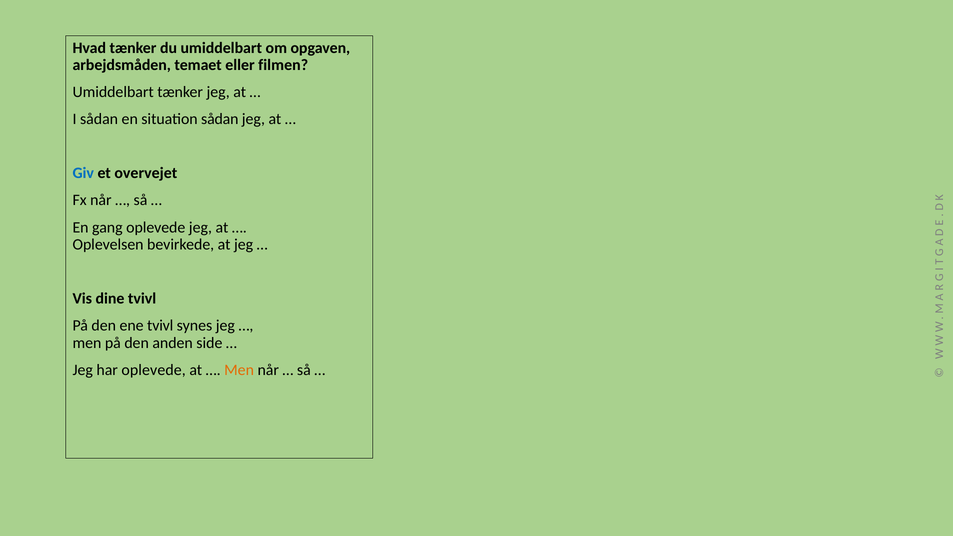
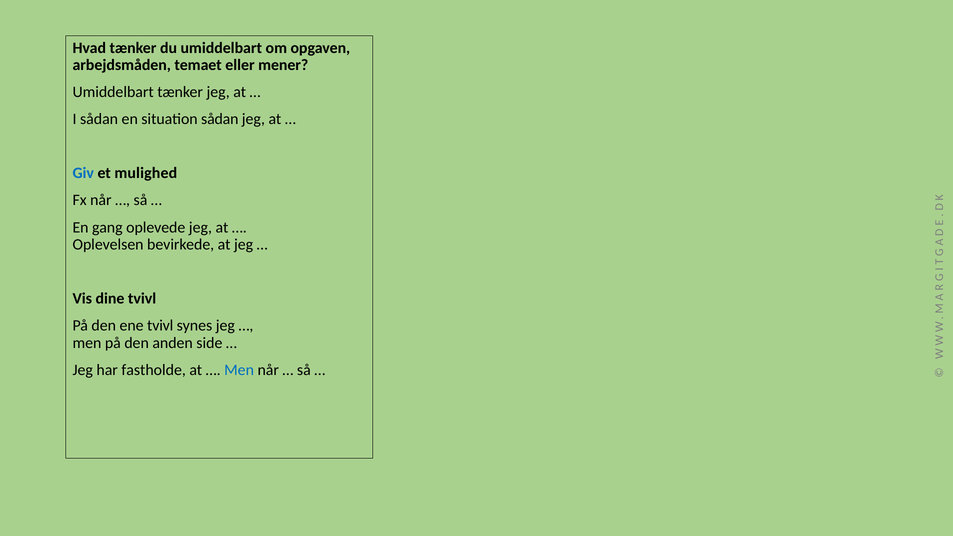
filmen: filmen -> mener (283, 65)
overvejet: overvejet -> mulighed (146, 173)
har oplevede: oplevede -> fastholde (154, 370)
Men colour: orange -> blue (239, 370)
